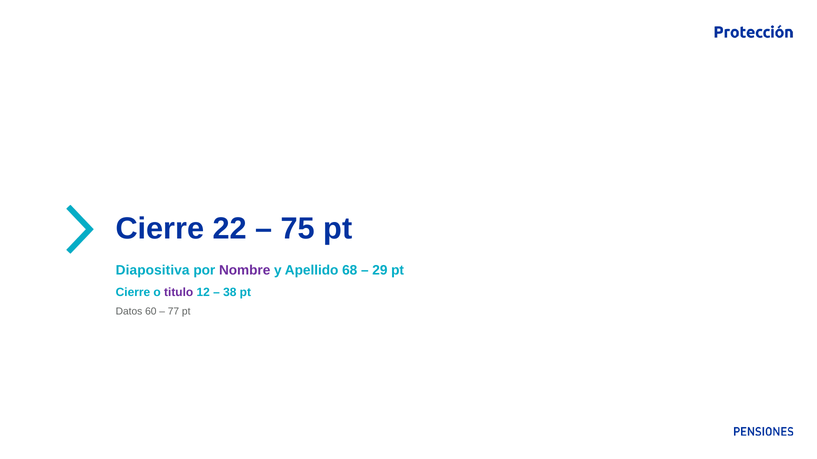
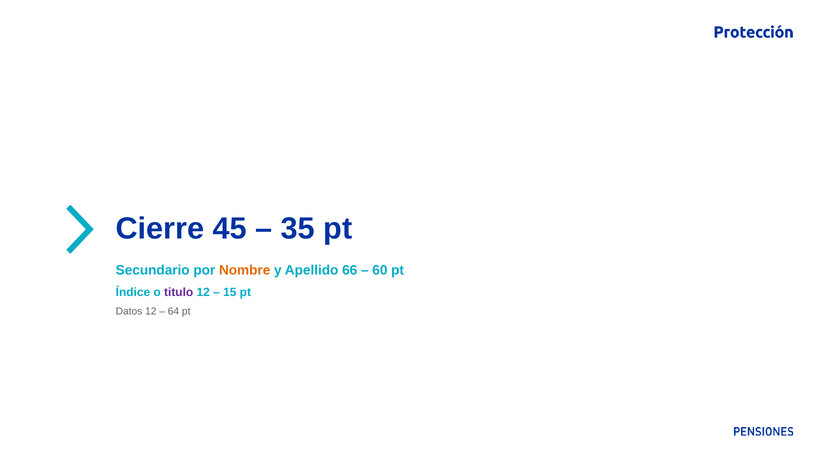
22: 22 -> 45 (230, 229)
75: 75 -> 35 (298, 229)
Diapositiva: Diapositiva -> Secundario (153, 271)
Nombre colour: purple -> orange (245, 271)
68: 68 -> 66 (350, 271)
29: 29 -> 60 (380, 271)
Cierre: Cierre -> Índice (133, 293)
38: 38 -> 15 (230, 293)
Datos 60: 60 -> 12 (151, 312)
77: 77 -> 64 (173, 312)
